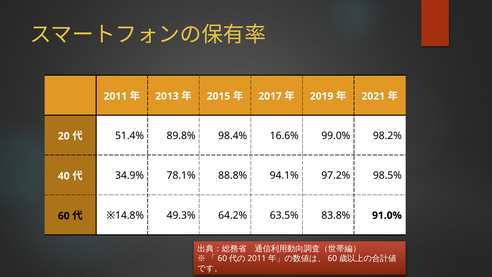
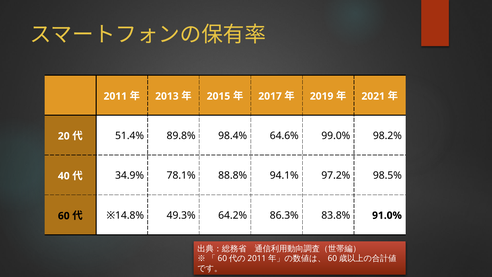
16.6%: 16.6% -> 64.6% (284, 136)
63.5%: 63.5% -> 86.3% (284, 215)
